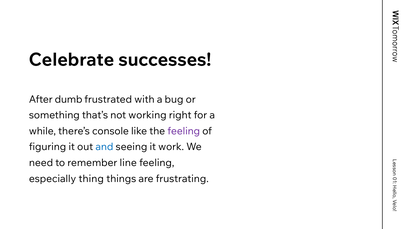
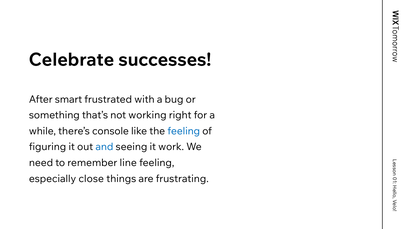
dumb: dumb -> smart (69, 100)
feeling colour: purple -> blue (184, 131)
thing: thing -> close (91, 179)
